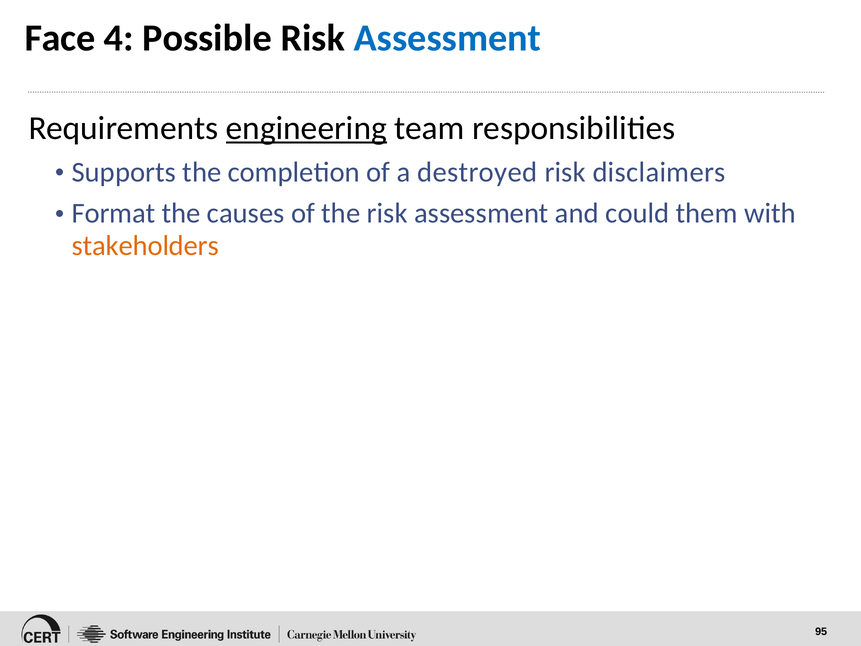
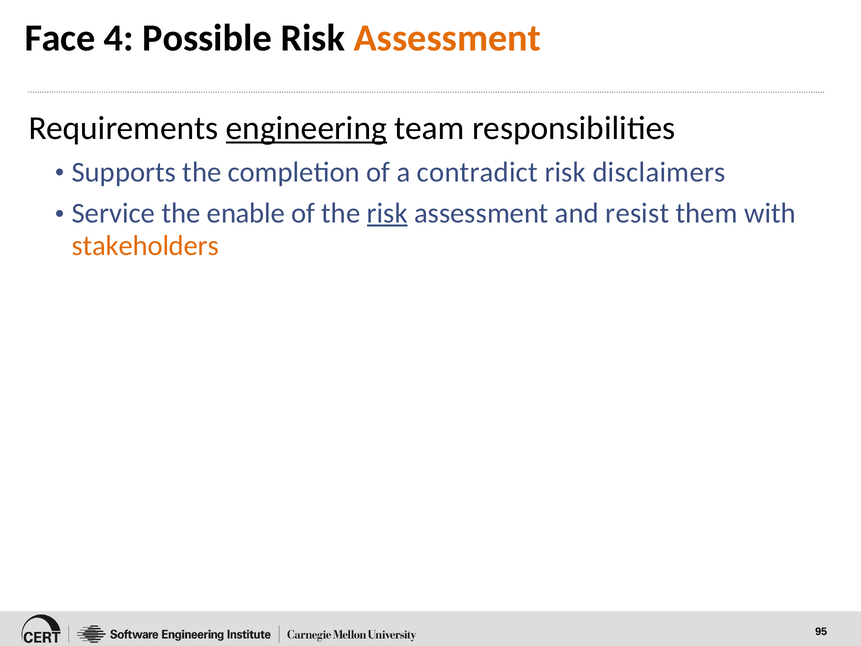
Assessment colour: blue -> orange (447, 38)
destroyed: destroyed -> contradict (477, 172)
Format: Format -> Service (113, 213)
causes: causes -> enable (246, 213)
risk underline: none -> present (387, 213)
could: could -> resist (637, 213)
